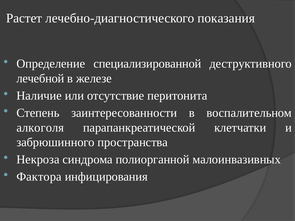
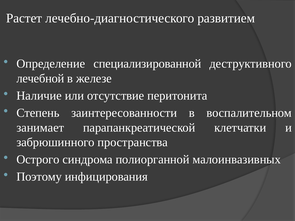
показания: показания -> развитием (226, 18)
алкоголя: алкоголя -> занимает (40, 128)
Некроза: Некроза -> Острого (38, 160)
Фактора: Фактора -> Поэтому (39, 177)
